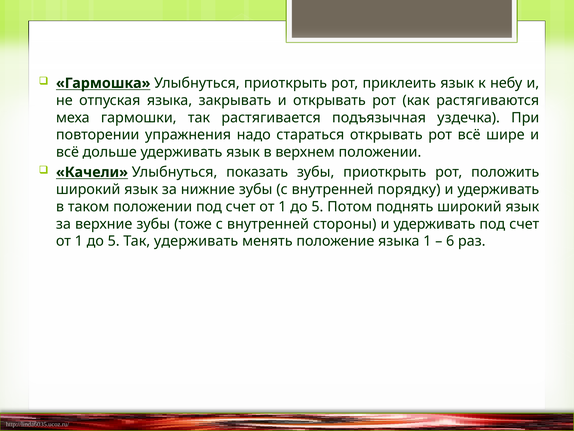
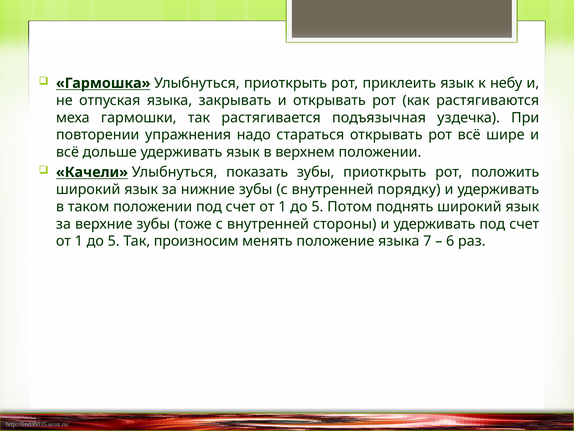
Так удерживать: удерживать -> произносим (196, 241)
языка 1: 1 -> 7 (427, 241)
